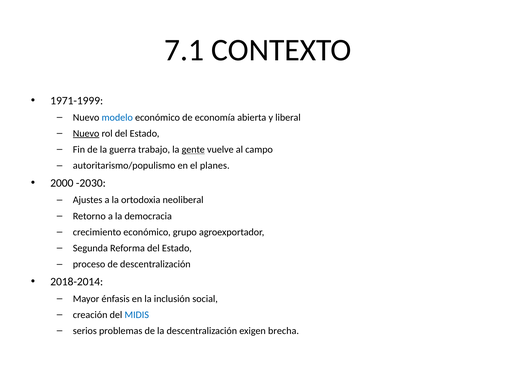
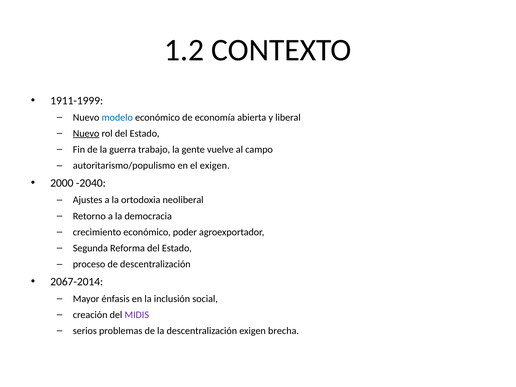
7.1: 7.1 -> 1.2 (184, 50)
1971-1999: 1971-1999 -> 1911-1999 (77, 101)
gente underline: present -> none (193, 150)
el planes: planes -> exigen (215, 166)
-2030: -2030 -> -2040 (91, 183)
grupo: grupo -> poder (185, 232)
2018-2014: 2018-2014 -> 2067-2014 (77, 282)
MIDIS colour: blue -> purple (137, 315)
